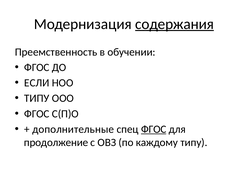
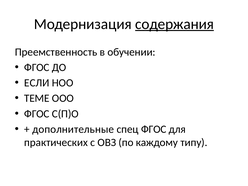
ТИПУ: ТИПУ -> ТЕМЕ (37, 98)
ФГОС underline: present -> none (154, 129)
продолжение: продолжение -> практических (56, 142)
